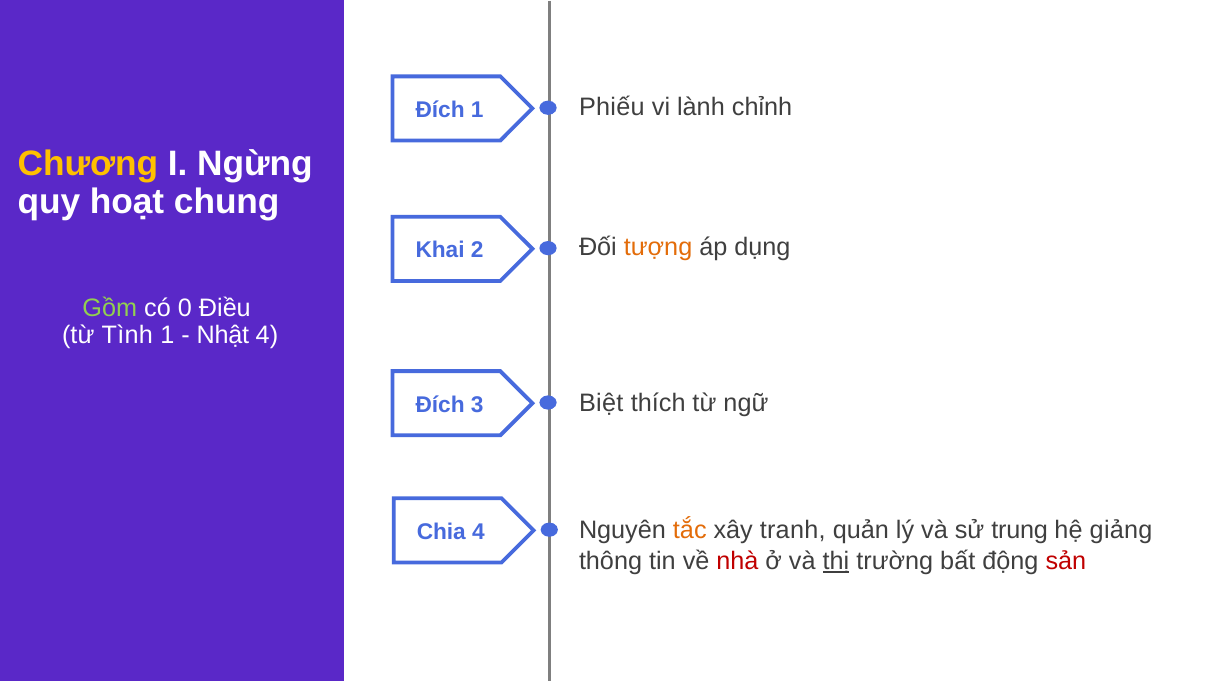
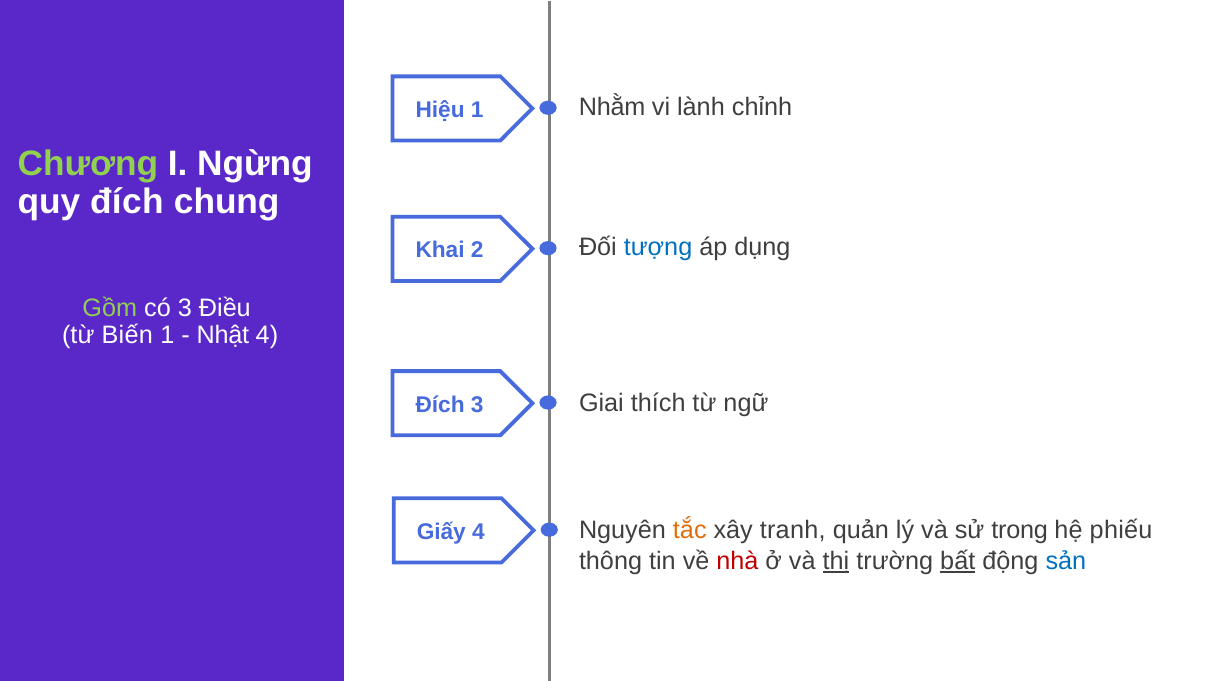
Phiếu: Phiếu -> Nhằm (612, 107)
Đích: Đích -> Hiệu (440, 110)
Chương colour: yellow -> light green (88, 164)
quy hoạt: hoạt -> đích (127, 202)
tượng colour: orange -> blue (658, 247)
có 0: 0 -> 3 (185, 308)
Tình: Tình -> Biến (127, 335)
Biệt: Biệt -> Giai (601, 403)
trung: trung -> trong (1020, 530)
giảng: giảng -> phiếu (1121, 530)
Chia: Chia -> Giấy (441, 532)
bất underline: none -> present (958, 561)
sản colour: red -> blue (1066, 561)
